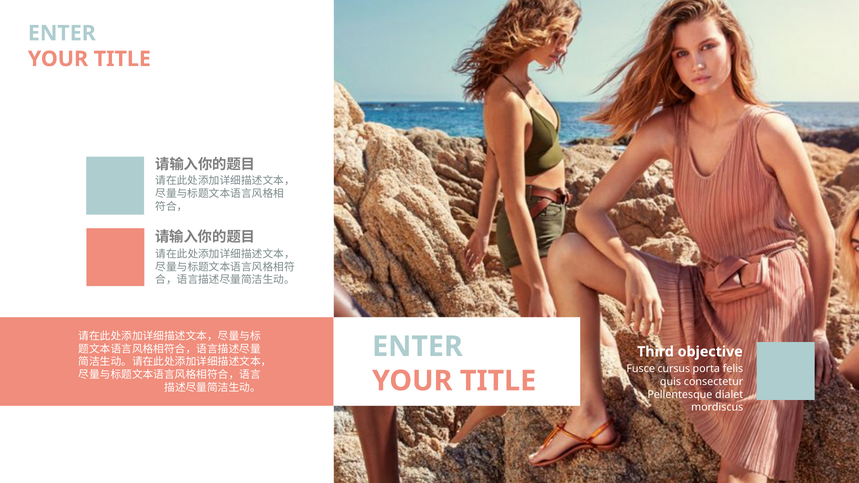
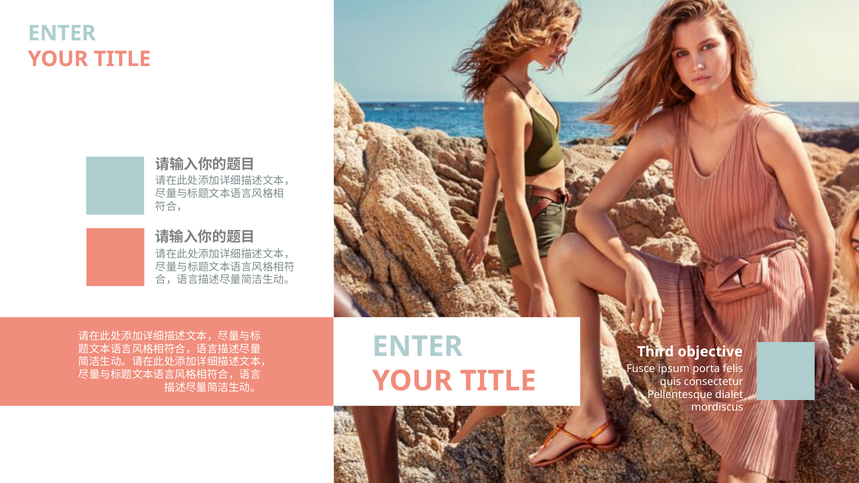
cursus: cursus -> ipsum (674, 369)
